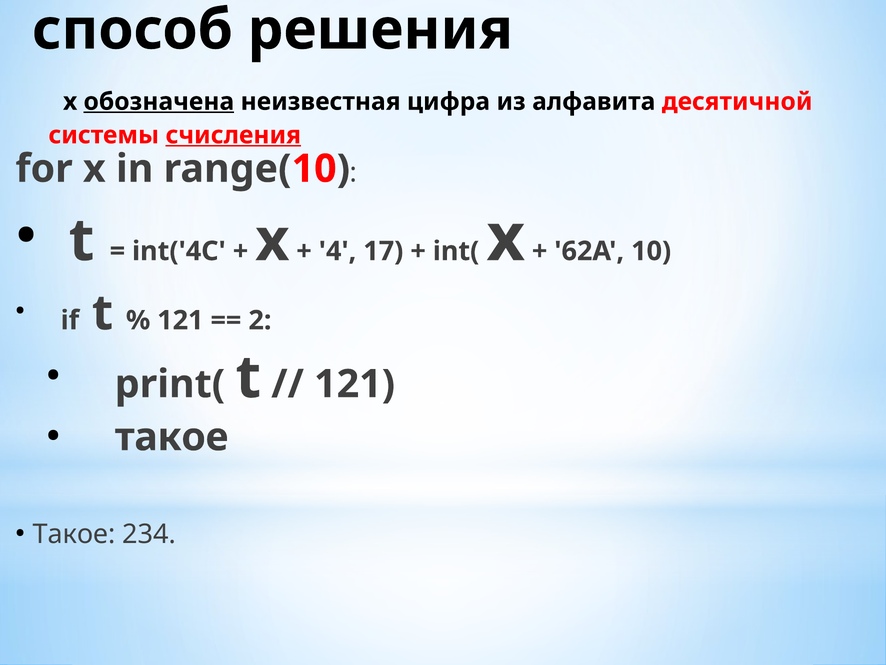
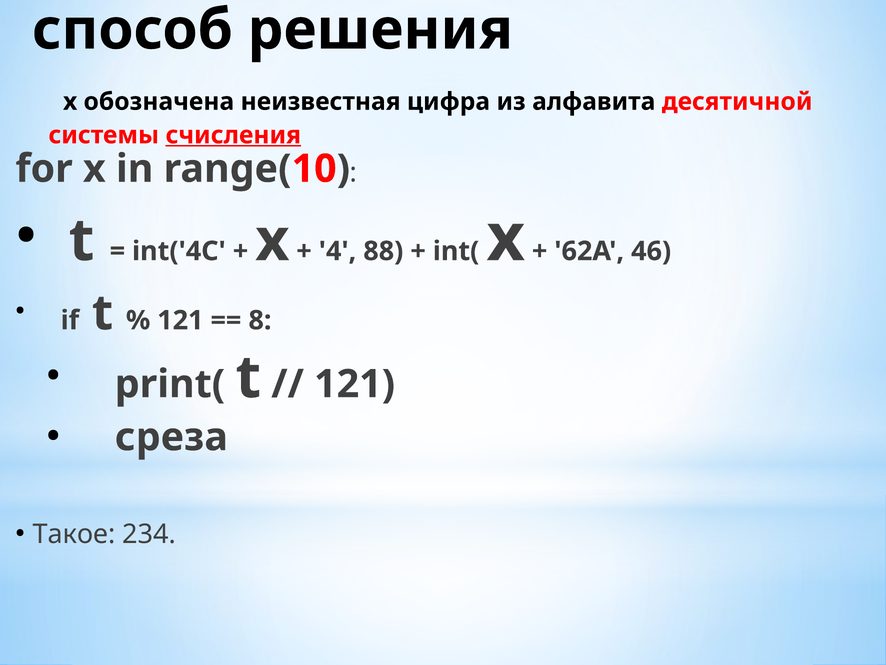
обозначена underline: present -> none (159, 102)
17: 17 -> 88 (383, 251)
10: 10 -> 46 (651, 251)
2: 2 -> 8 (260, 320)
такое: такое -> среза (171, 437)
